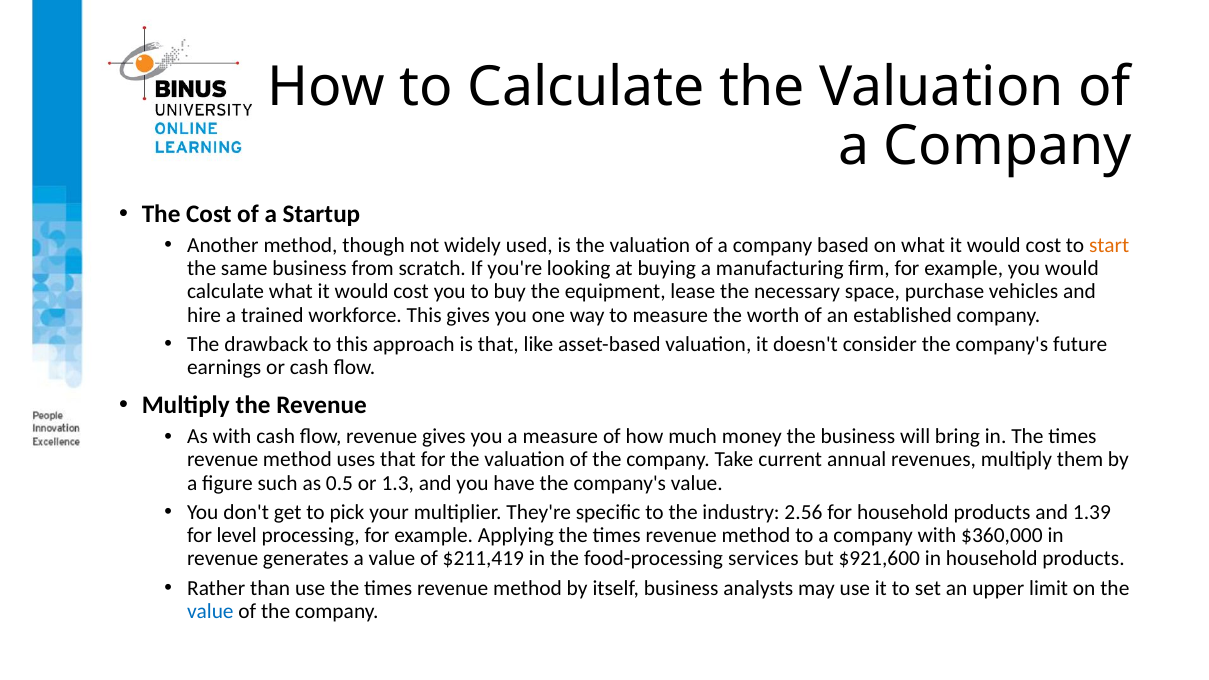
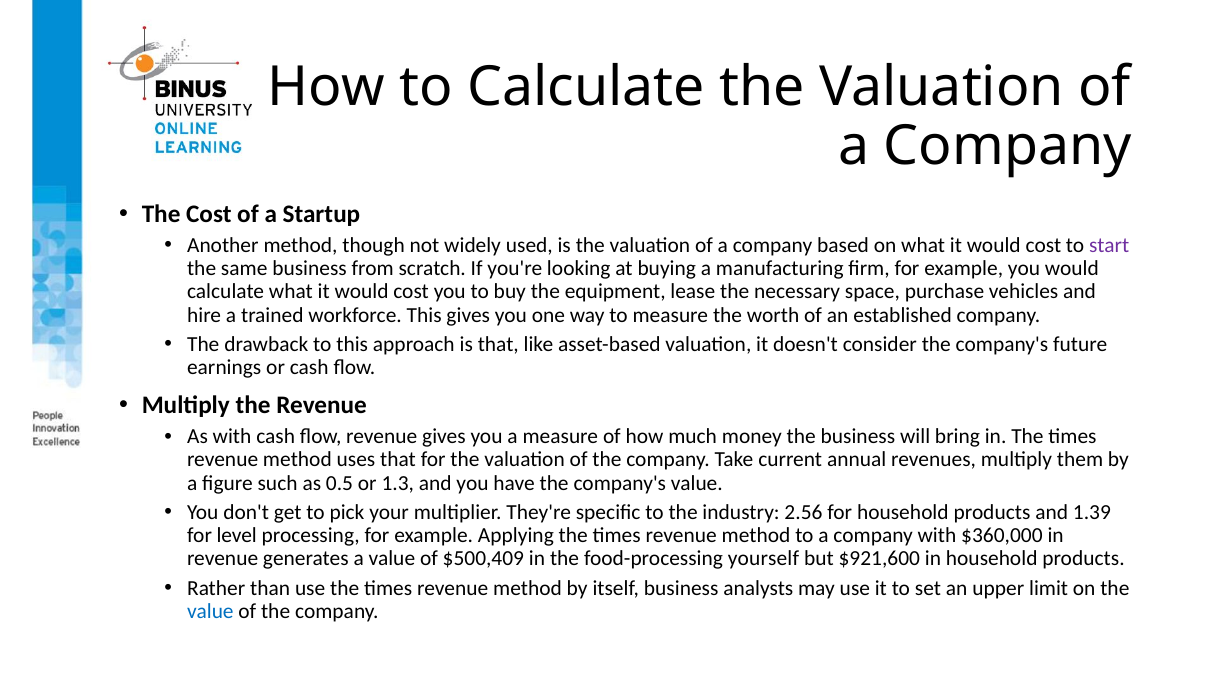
start colour: orange -> purple (1109, 246)
$211,419: $211,419 -> $500,409 (483, 559)
services: services -> yourself (763, 559)
